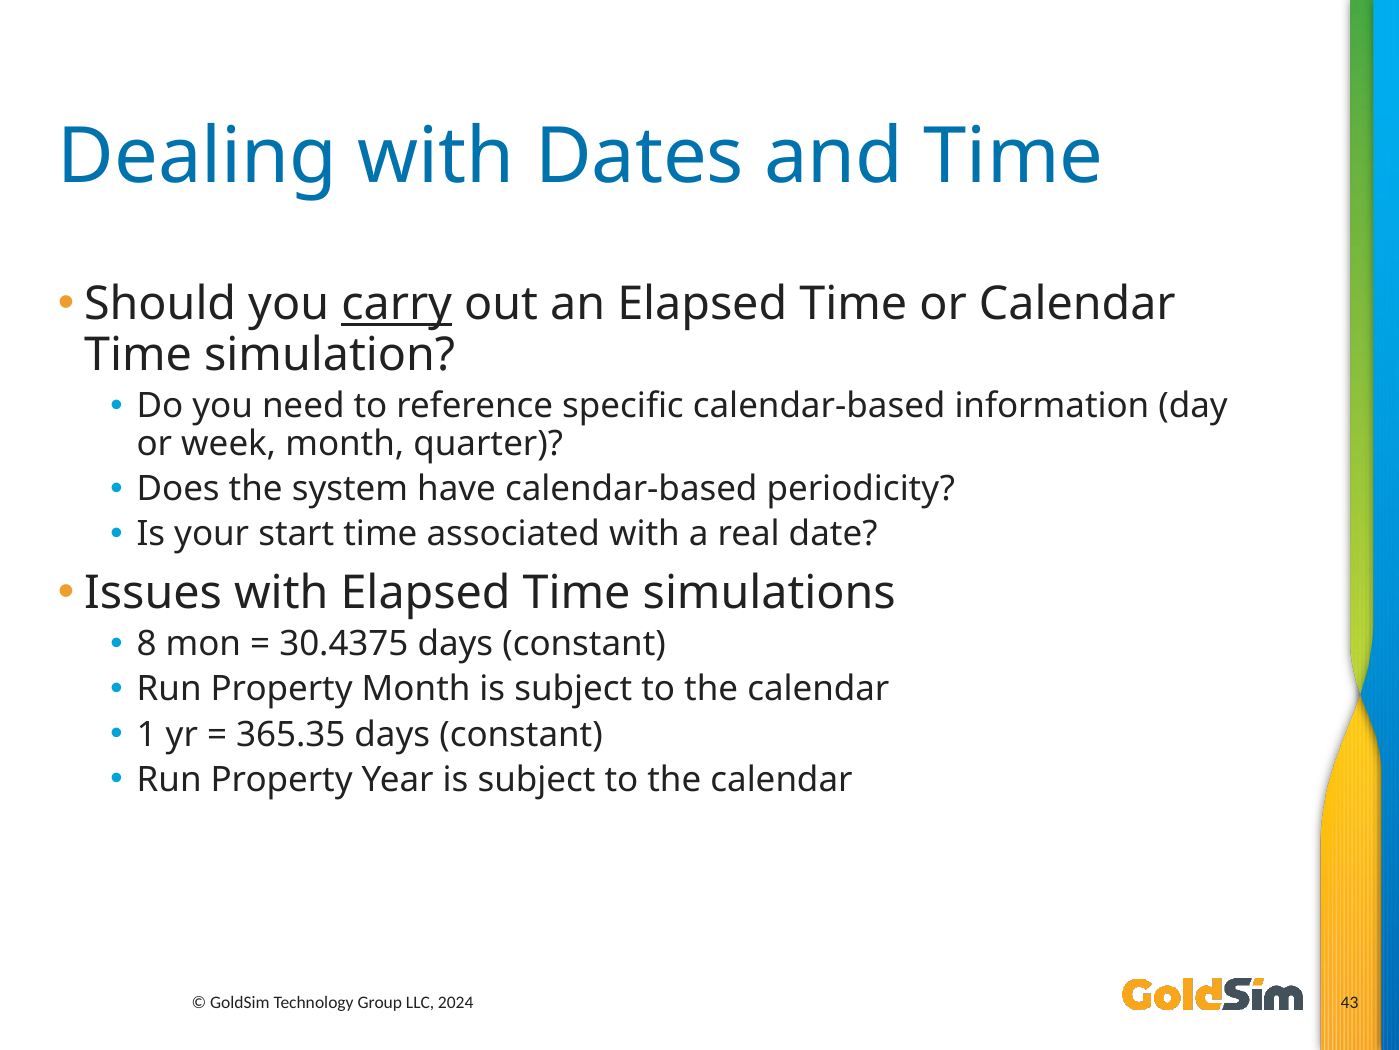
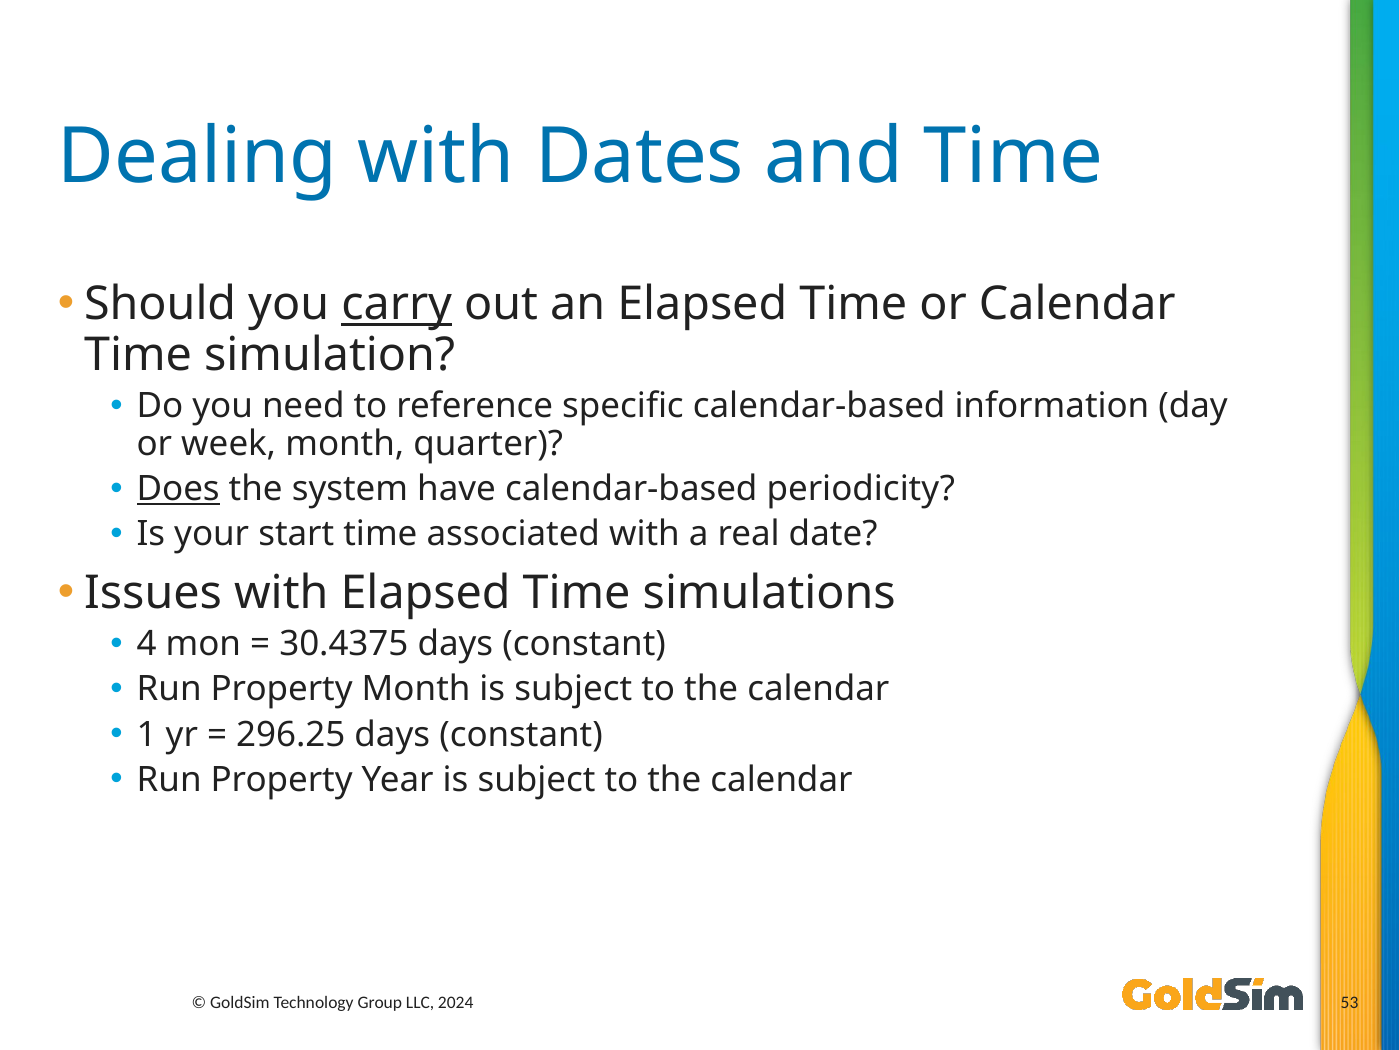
Does underline: none -> present (178, 489)
8: 8 -> 4 (147, 644)
365.35: 365.35 -> 296.25 (291, 734)
43: 43 -> 53 (1350, 1002)
